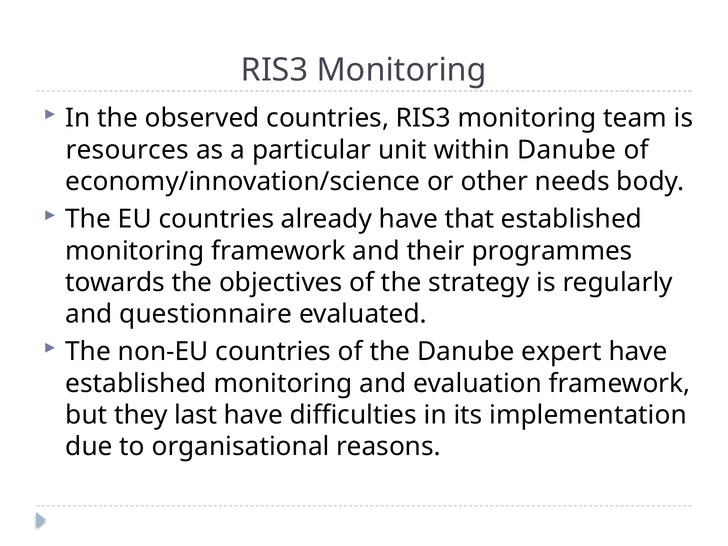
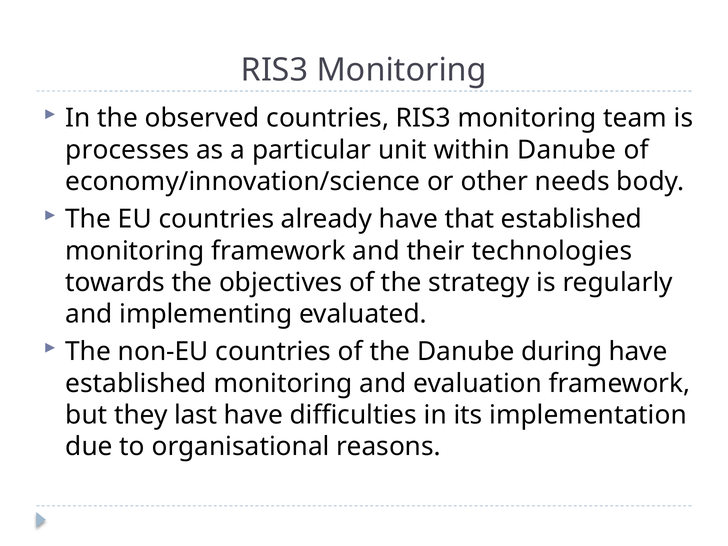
resources: resources -> processes (127, 150)
programmes: programmes -> technologies (552, 251)
questionnaire: questionnaire -> implementing (206, 314)
expert: expert -> during (562, 352)
